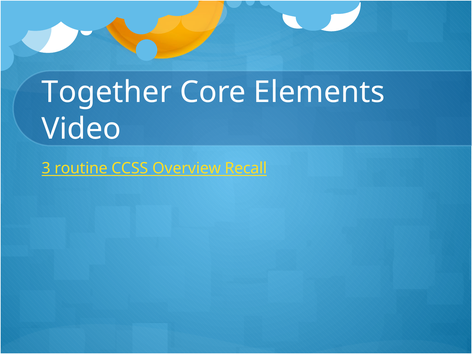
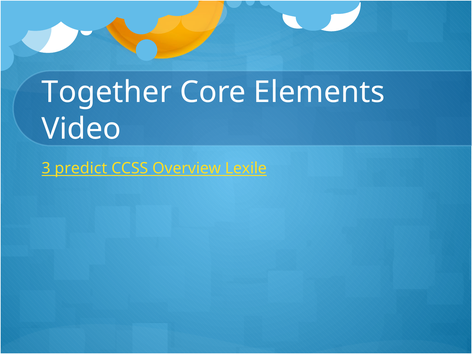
routine: routine -> predict (81, 168)
Recall: Recall -> Lexile (246, 168)
